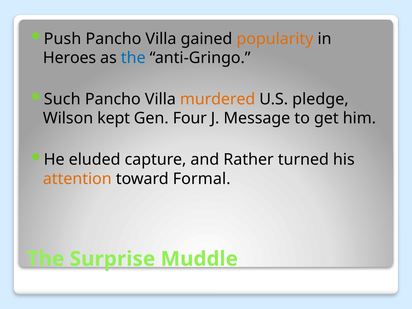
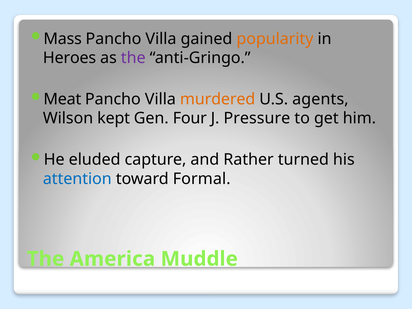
Push: Push -> Mass (63, 39)
the colour: blue -> purple (133, 58)
Such: Such -> Meat (62, 99)
pledge: pledge -> agents (320, 99)
Message: Message -> Pressure (257, 118)
attention colour: orange -> blue (77, 179)
Surprise: Surprise -> America (112, 259)
